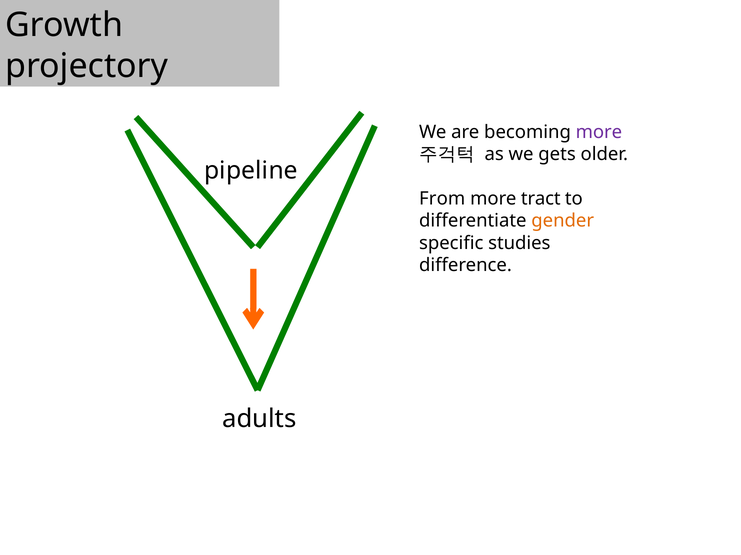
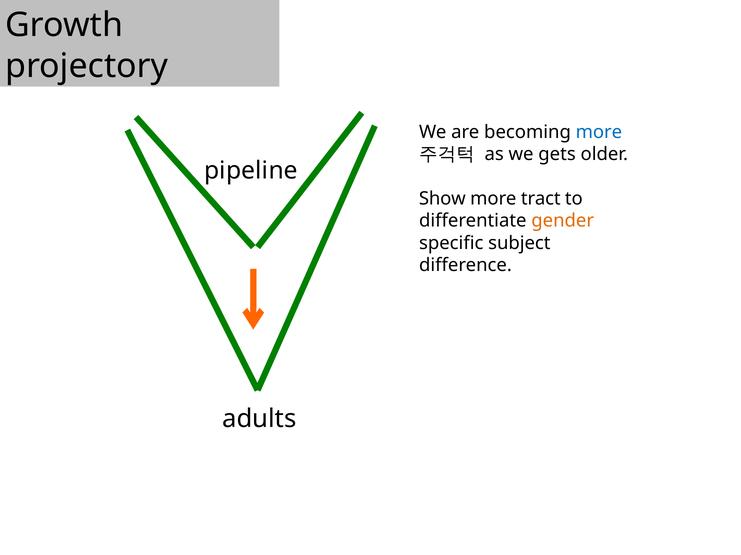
more colour: purple -> blue (599, 132)
From: From -> Show (442, 199)
studies: studies -> subject (519, 243)
